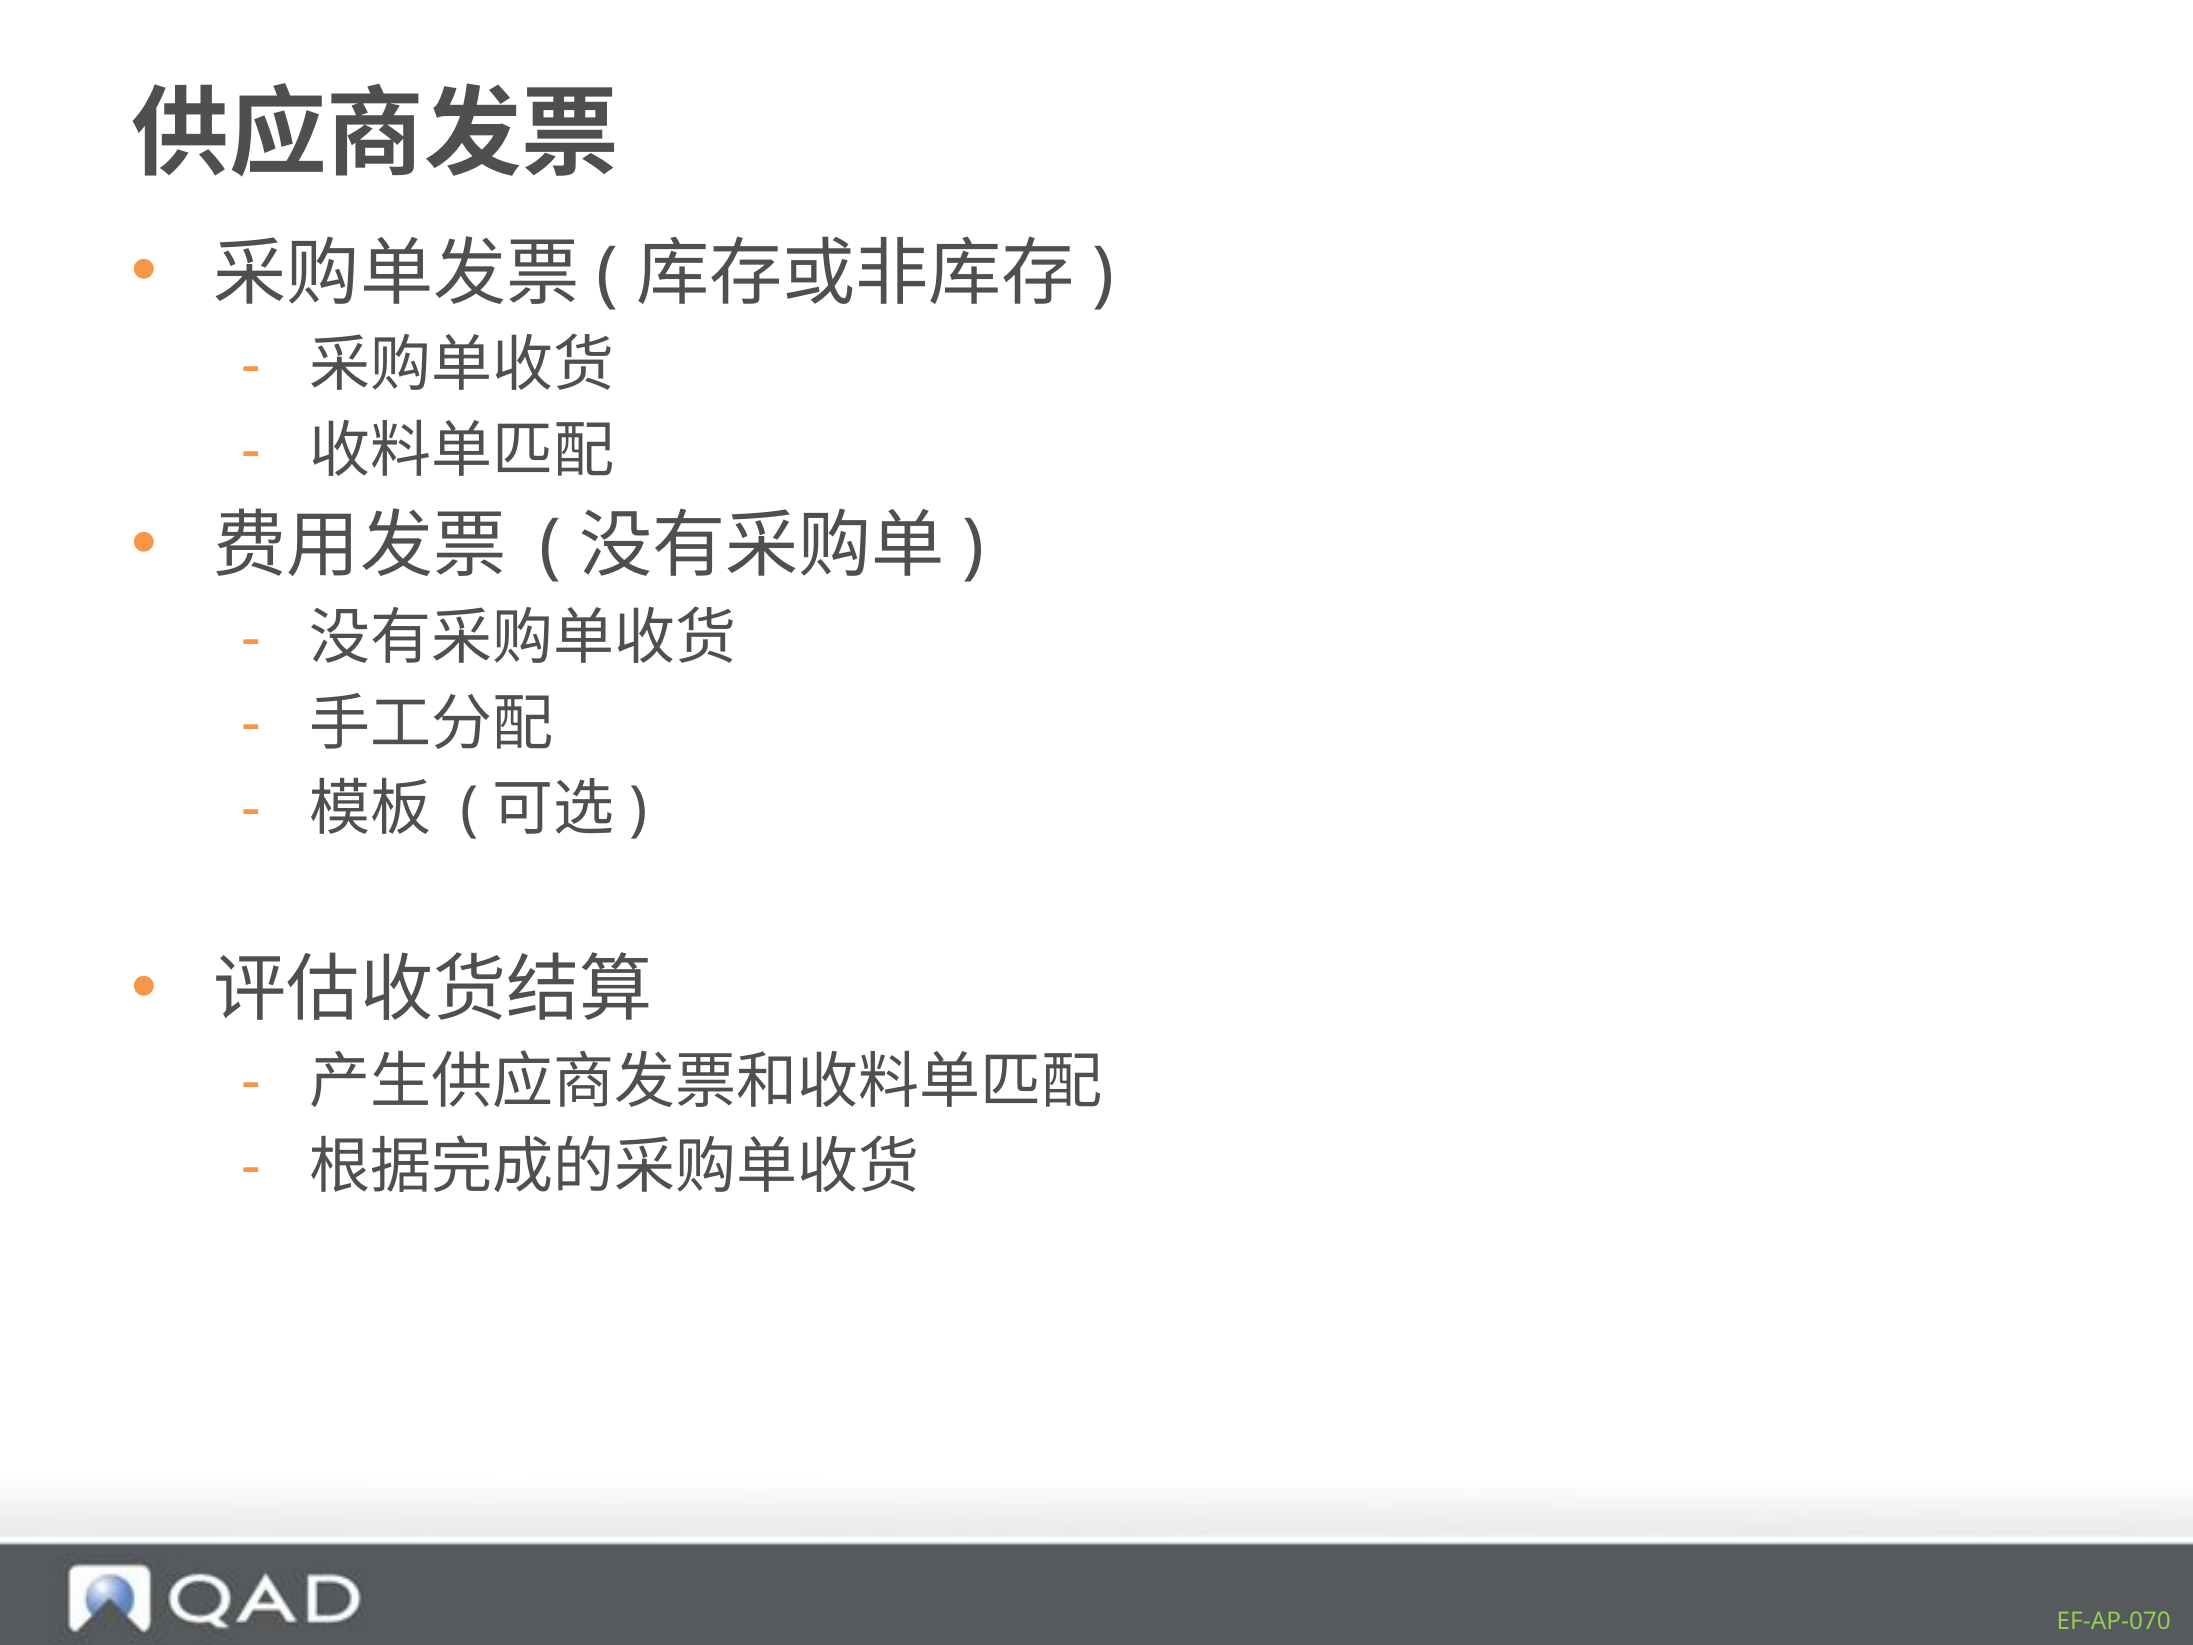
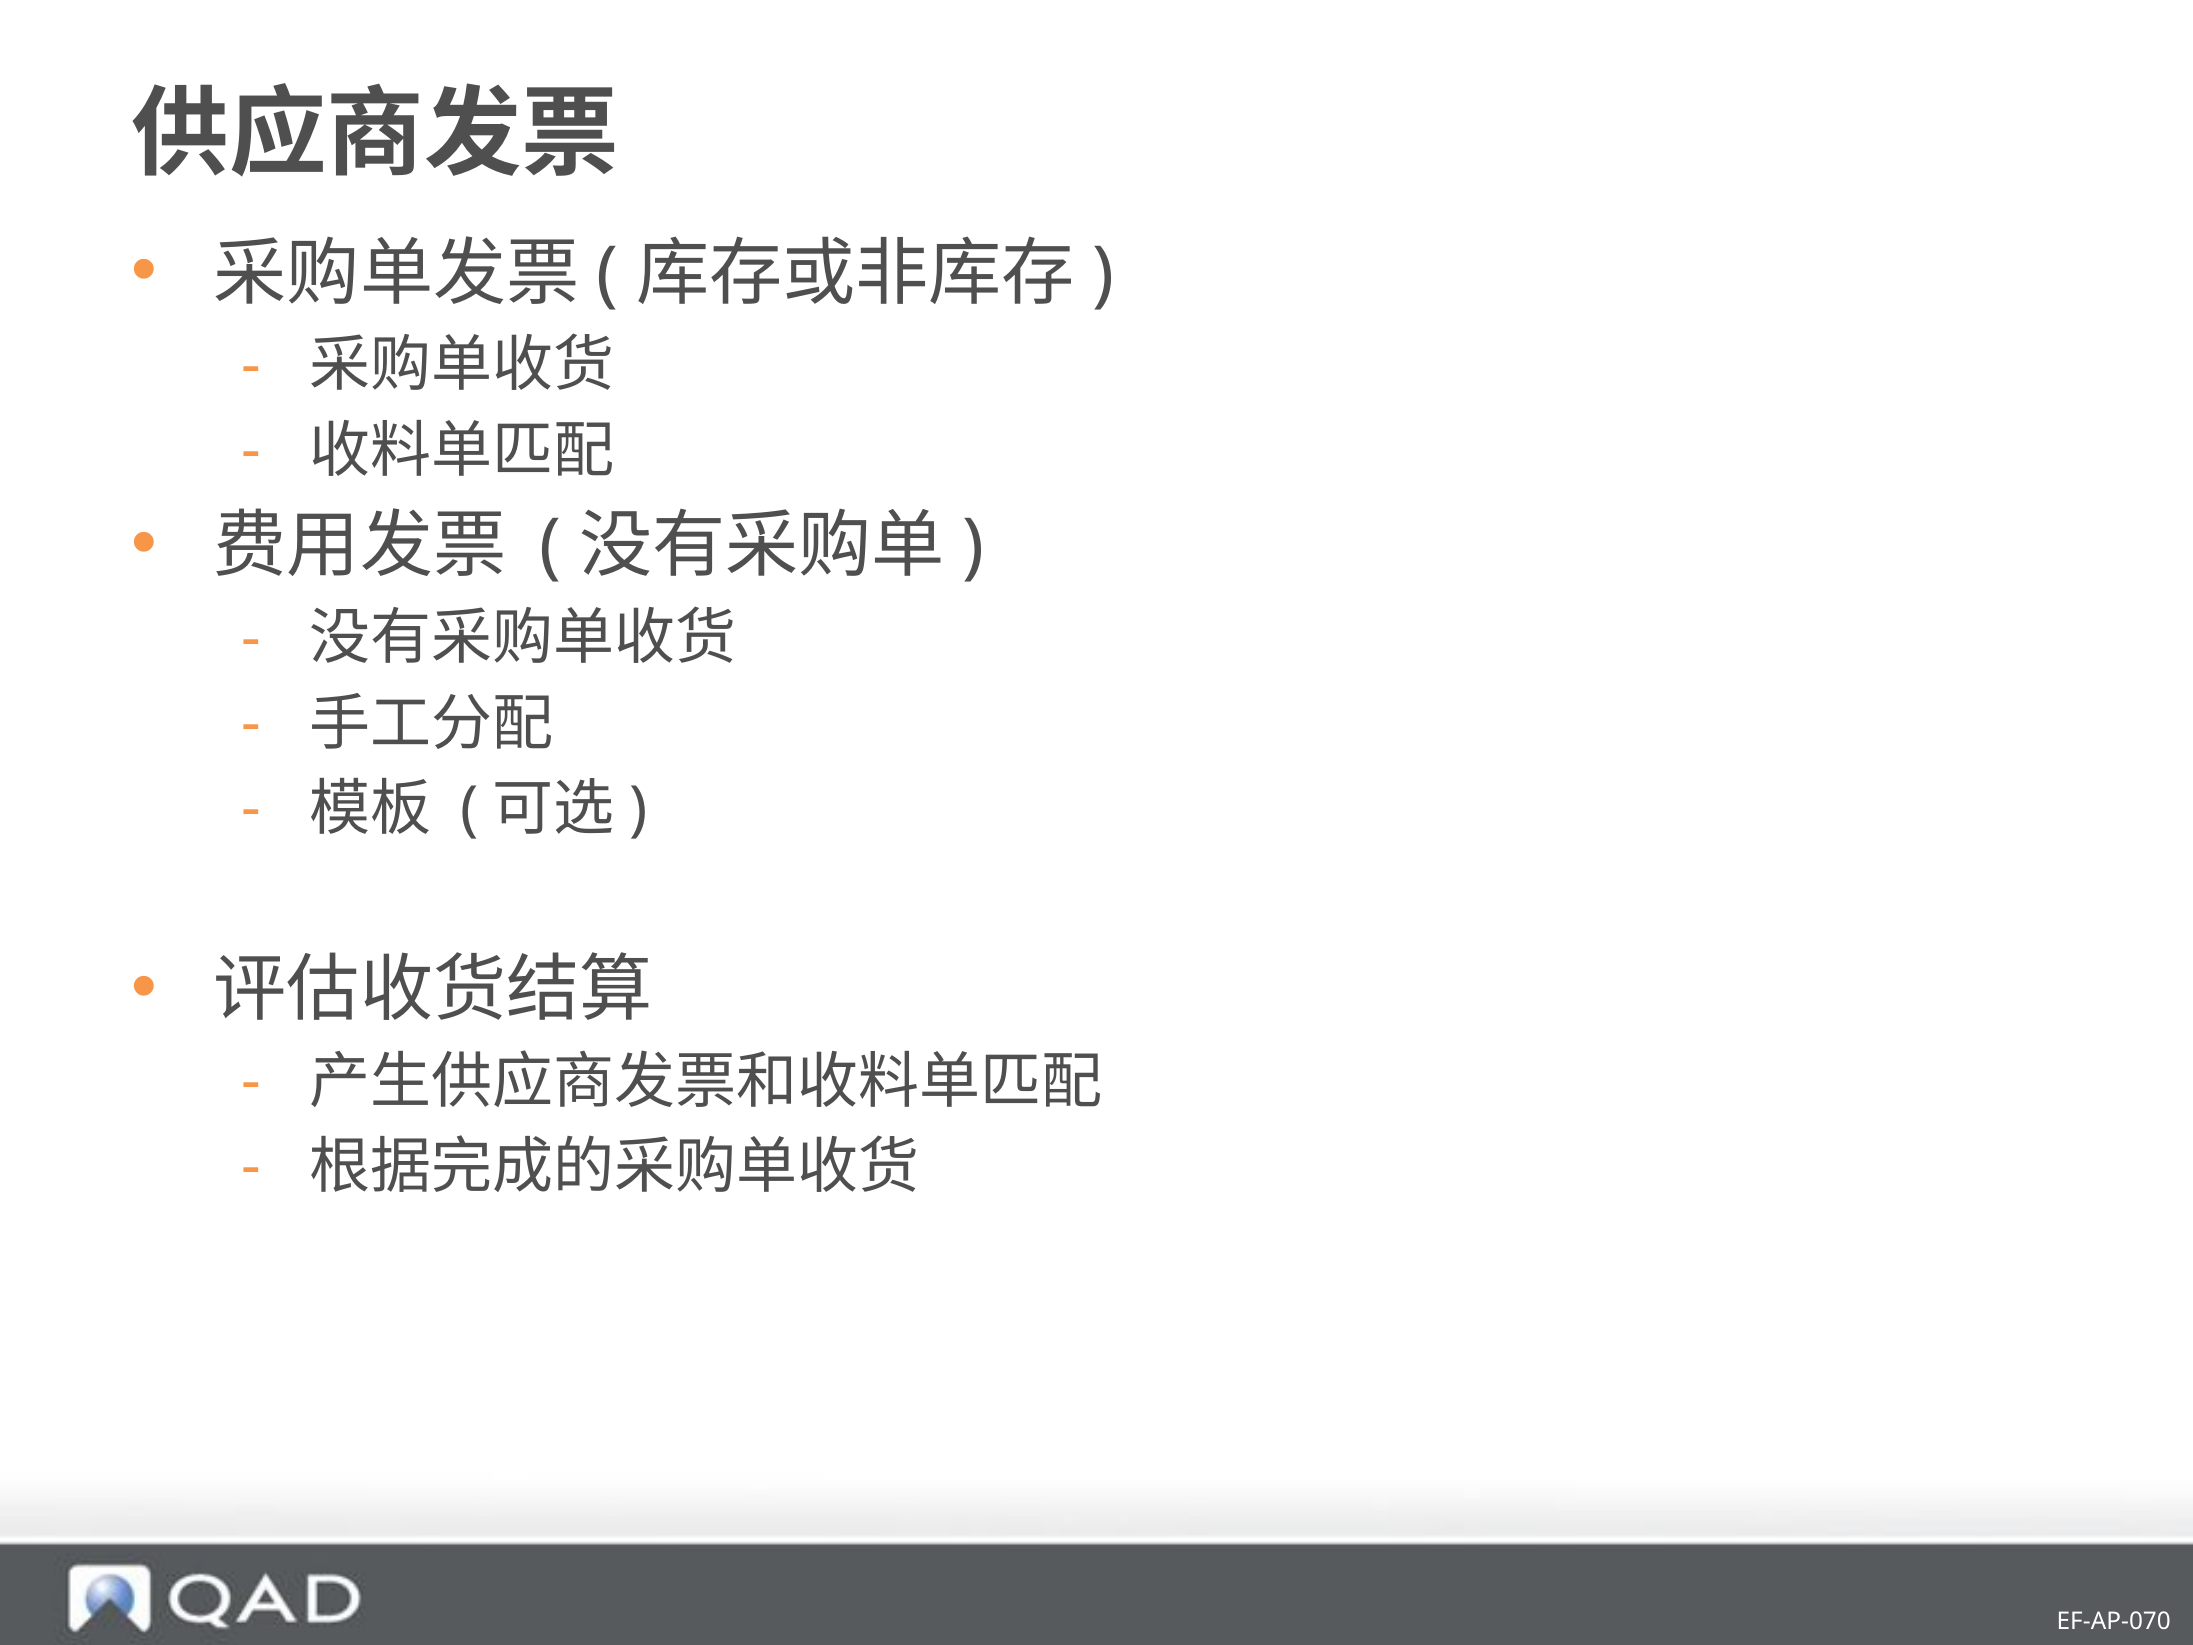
EF-AP-070 colour: light green -> white (2114, 1621)
